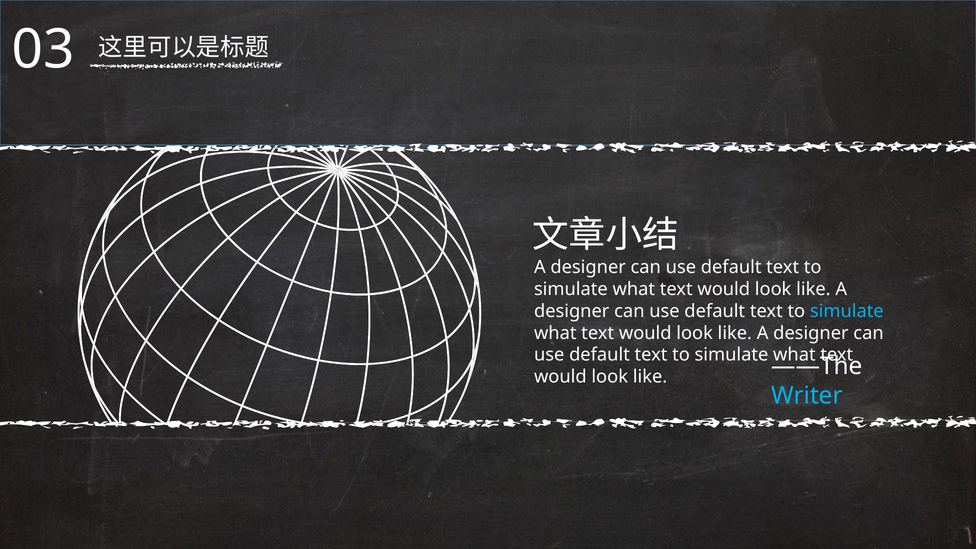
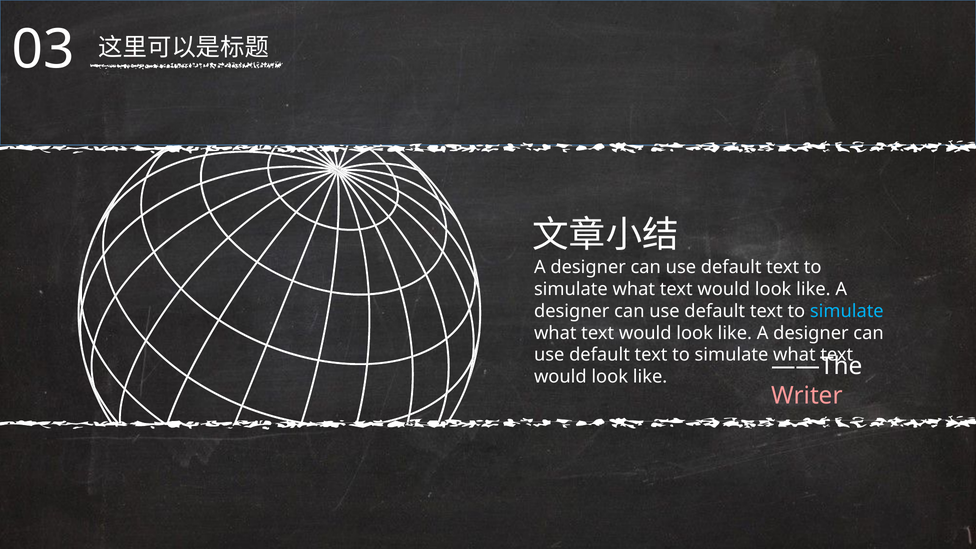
Writer colour: light blue -> pink (807, 396)
